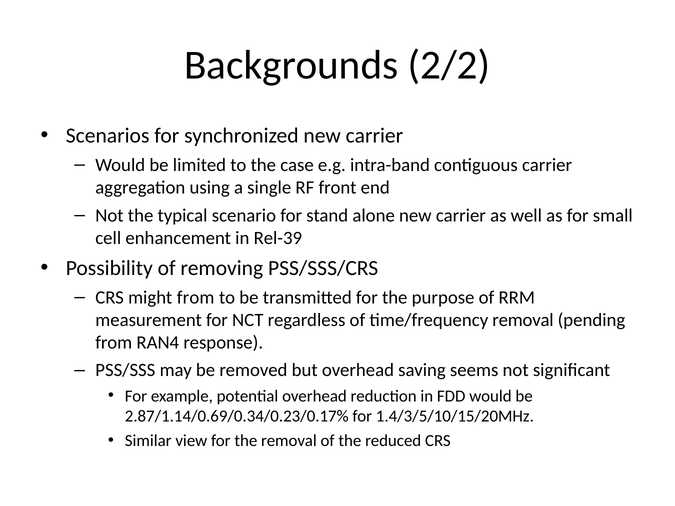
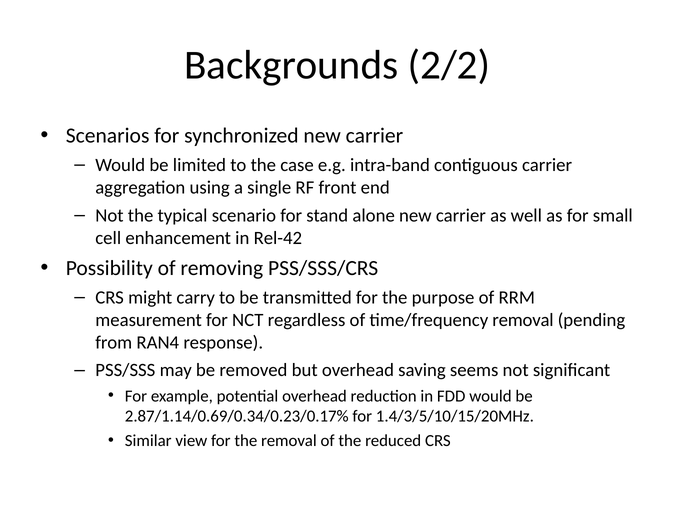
Rel-39: Rel-39 -> Rel-42 (278, 238)
might from: from -> carry (196, 298)
